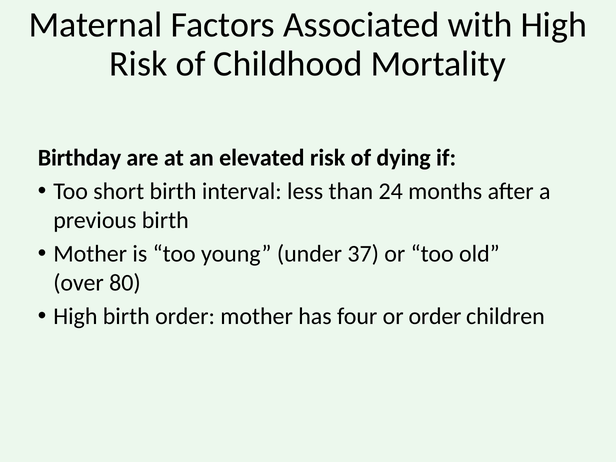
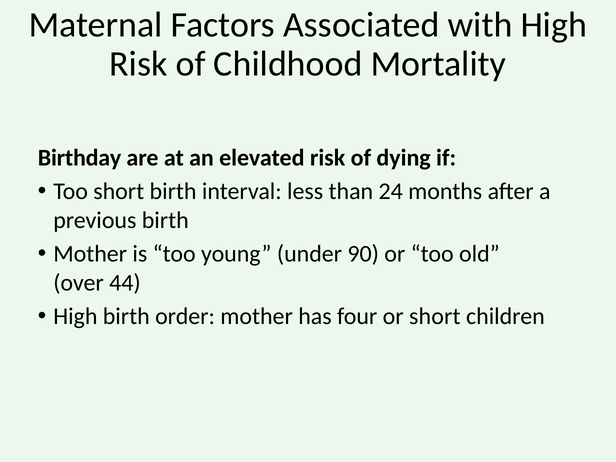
37: 37 -> 90 (363, 254)
80: 80 -> 44 (125, 283)
or order: order -> short (435, 317)
